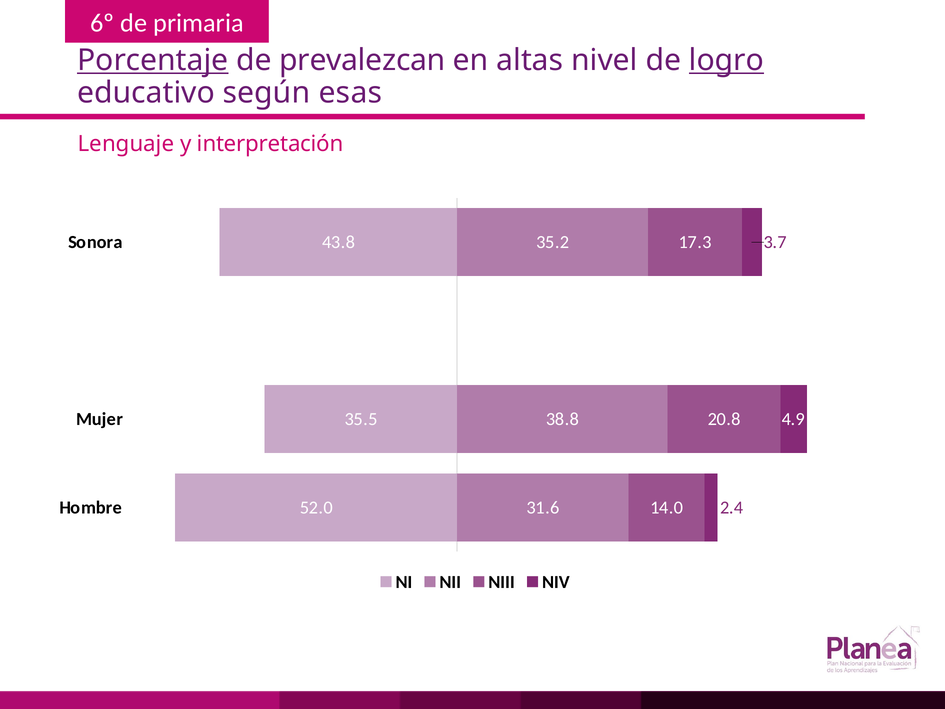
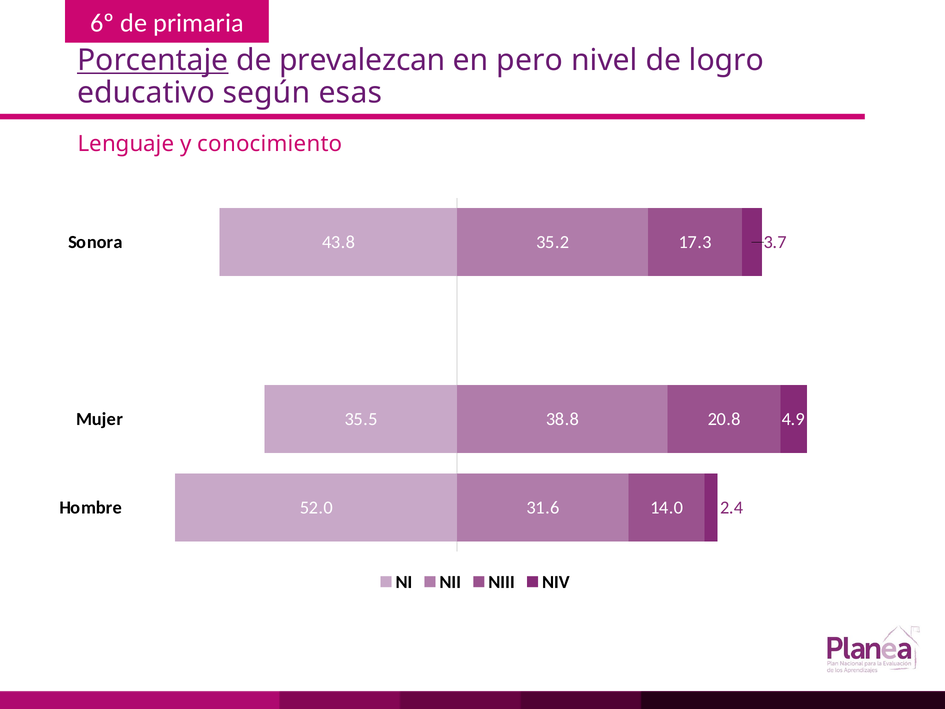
altas: altas -> pero (530, 60)
logro underline: present -> none (726, 60)
interpretación: interpretación -> conocimiento (270, 144)
